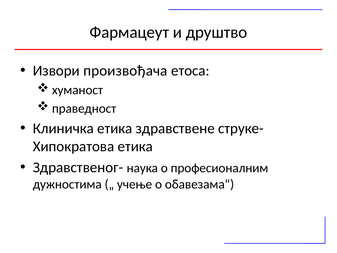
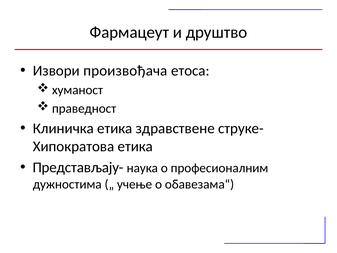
Здравственог-: Здравственог- -> Представљају- (78, 167)
